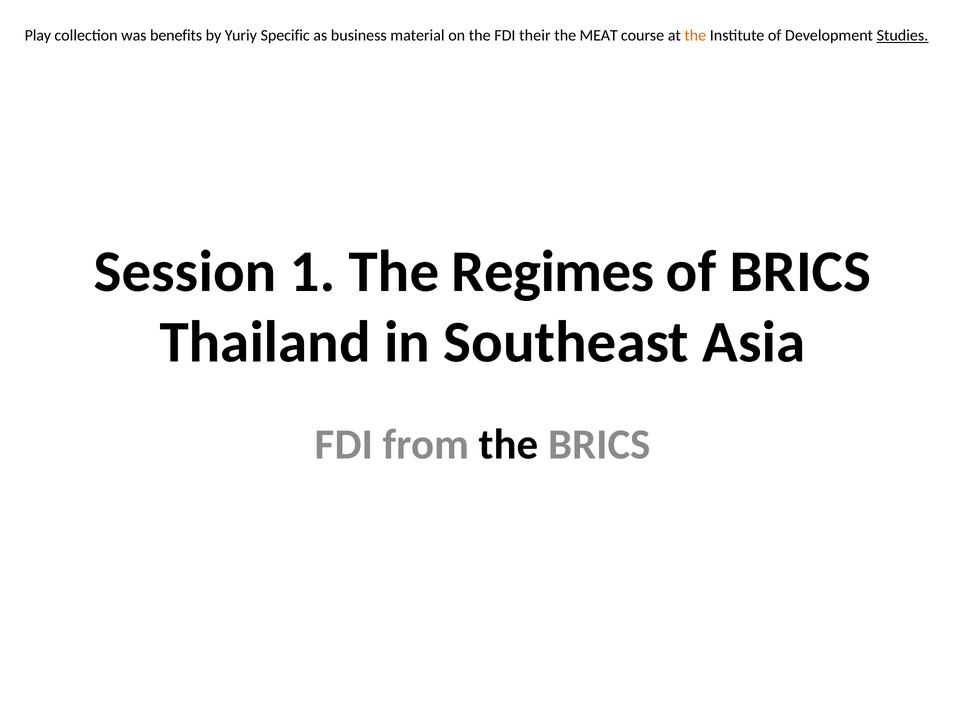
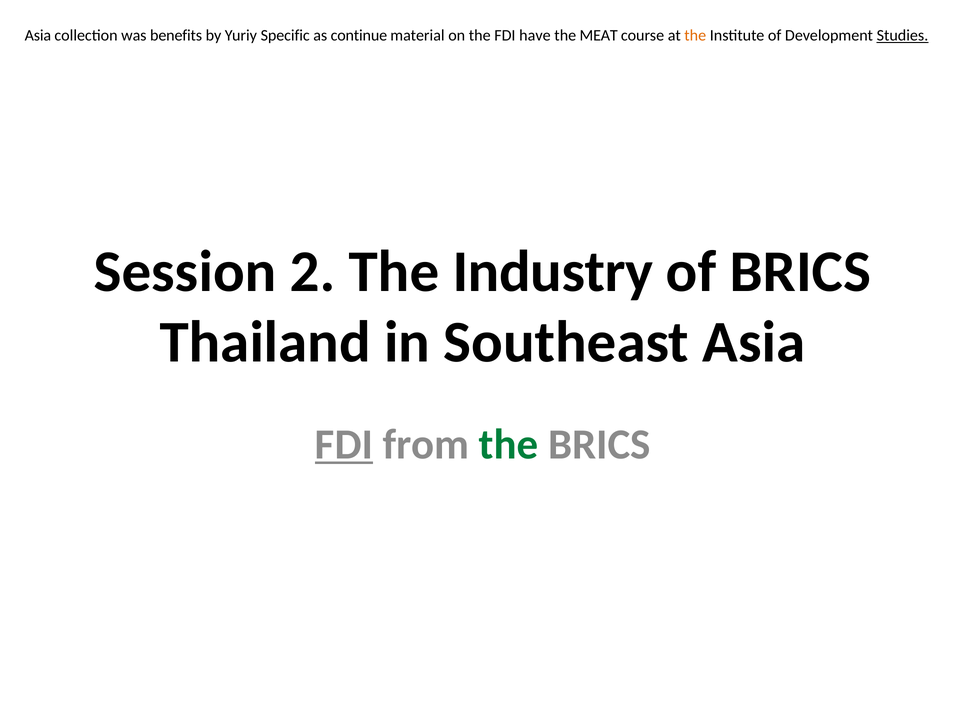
Play: Play -> Asia (38, 35)
business: business -> continue (359, 35)
their: their -> have (535, 35)
1: 1 -> 2 (313, 271)
Regimes: Regimes -> Industry (553, 271)
FDI underline: none -> present (344, 444)
the colour: black -> green (508, 444)
